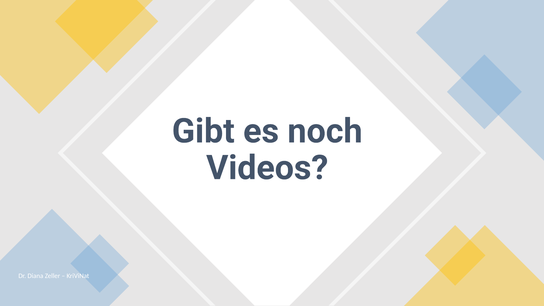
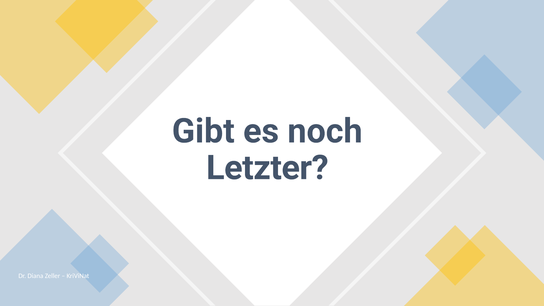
Videos: Videos -> Letzter (267, 168)
